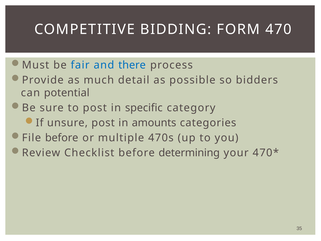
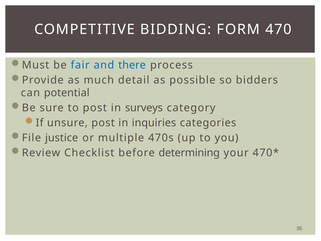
specific: specific -> surveys (144, 108)
amounts: amounts -> inquiries (154, 123)
File before: before -> justice (62, 138)
